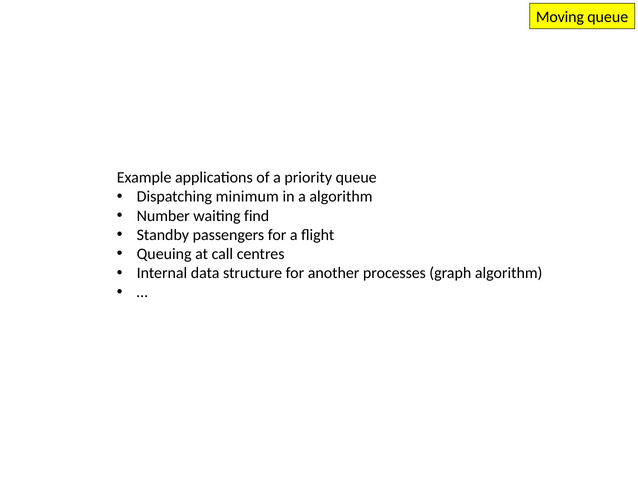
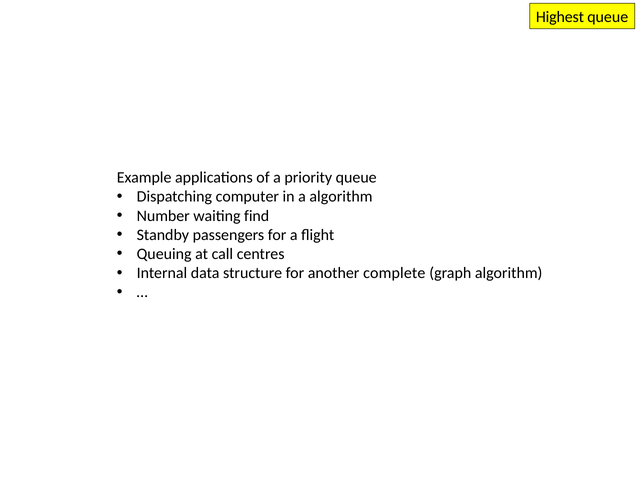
Moving: Moving -> Highest (560, 17)
minimum: minimum -> computer (247, 197)
processes: processes -> complete (394, 273)
